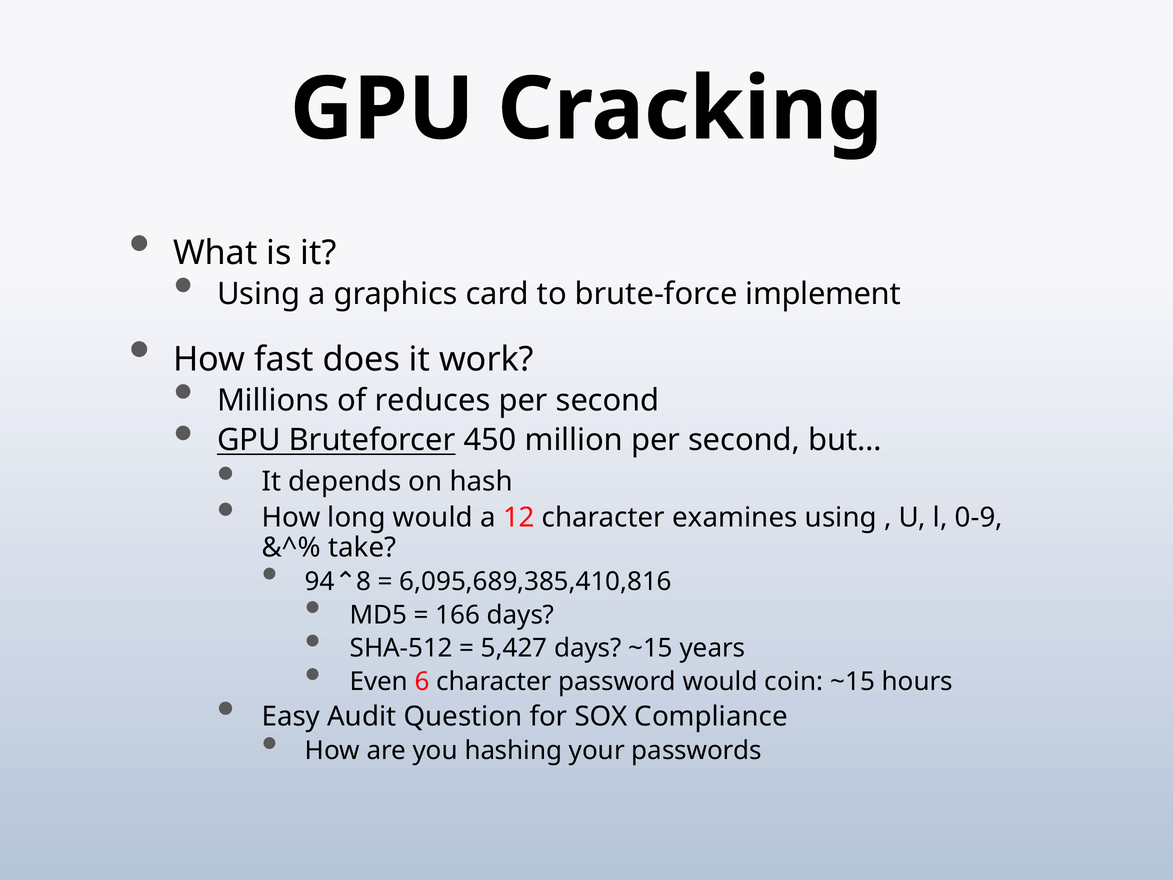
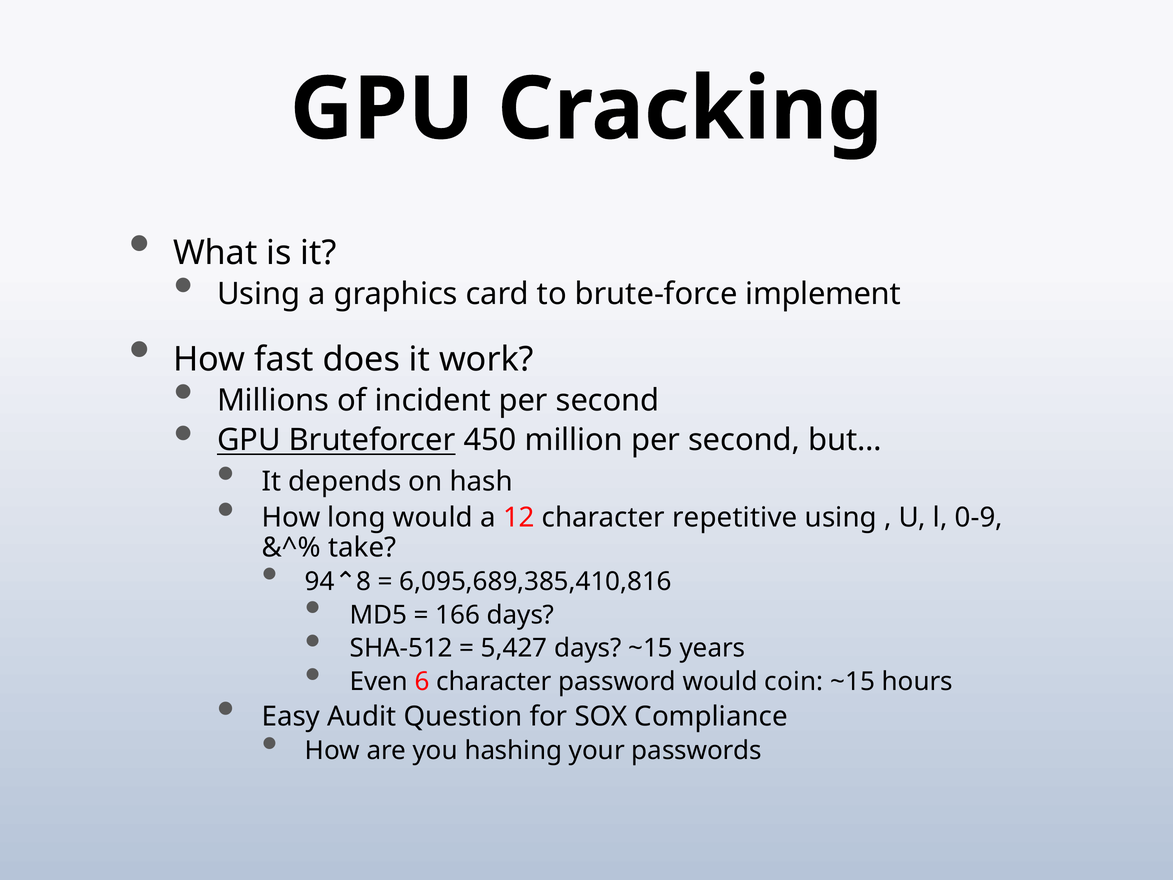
reduces: reduces -> incident (433, 400)
examines: examines -> repetitive (735, 517)
